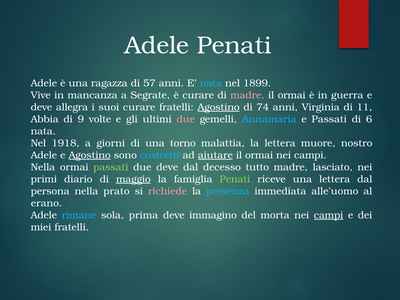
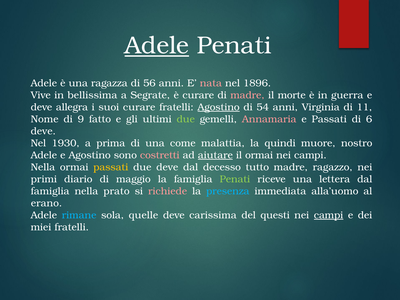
Adele underline: none -> present (157, 45)
57: 57 -> 56 (149, 83)
nata colour: light blue -> pink (211, 83)
1899: 1899 -> 1896 (257, 83)
mancanza: mancanza -> bellissima (92, 95)
ormai: ormai -> morte (292, 95)
74: 74 -> 54 (263, 107)
Abbia: Abbia -> Nome (45, 119)
volte: volte -> fatto (100, 119)
due colour: pink -> light green (186, 119)
Annamaria colour: light blue -> pink (269, 119)
nata: nata -> deve (43, 131)
1918: 1918 -> 1930 (66, 143)
giorni: giorni -> prima (111, 143)
torno: torno -> come (183, 143)
la lettera: lettera -> quindi (280, 143)
Agostino underline: present -> none (90, 155)
costretti colour: light blue -> pink (160, 155)
passati colour: light green -> yellow (111, 167)
lasciato: lasciato -> ragazzo (333, 167)
maggio underline: present -> none (133, 179)
persona: persona -> famiglia (50, 191)
alle’uomo: alle’uomo -> alla’uomo (335, 191)
prima: prima -> quelle (143, 215)
immagino: immagino -> carissima (213, 215)
morta: morta -> questi (275, 215)
